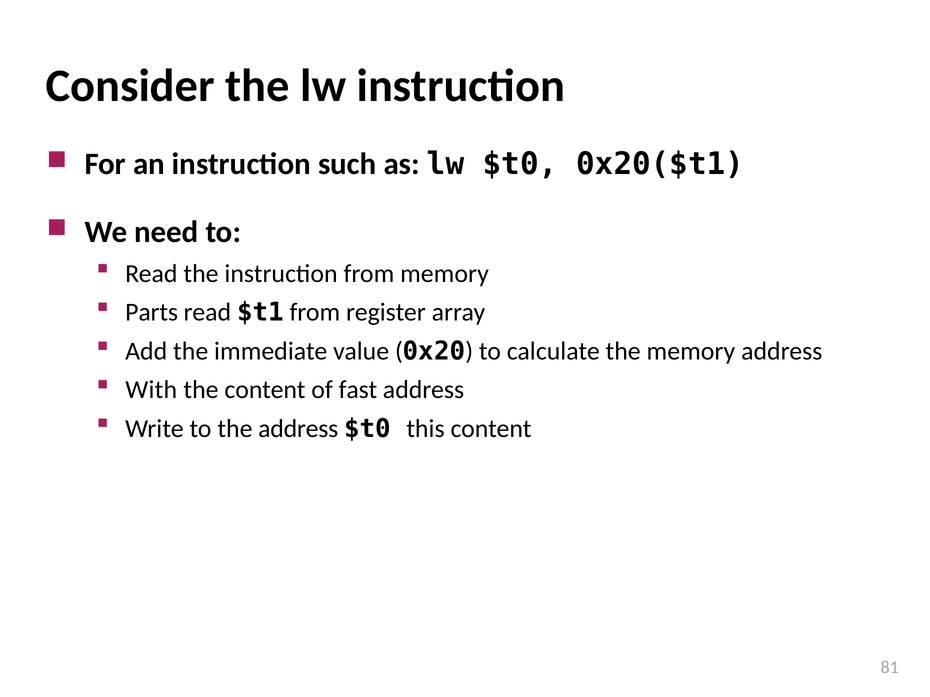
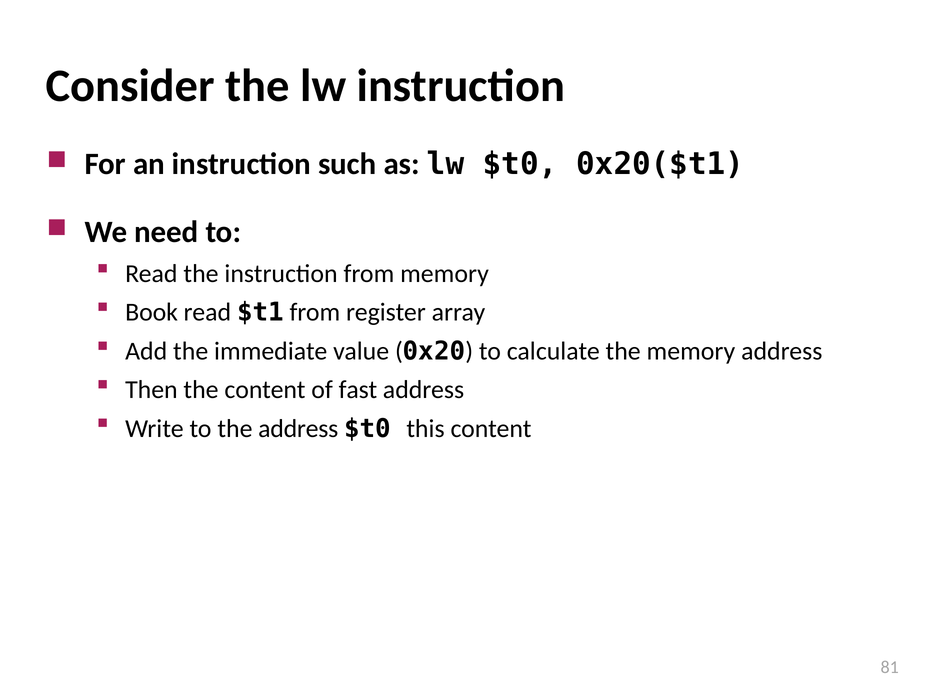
Parts: Parts -> Book (152, 312)
With: With -> Then (151, 390)
